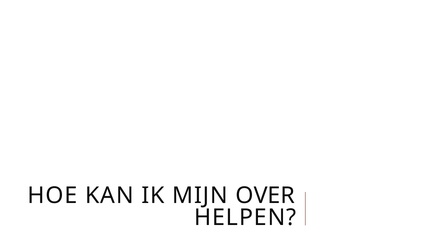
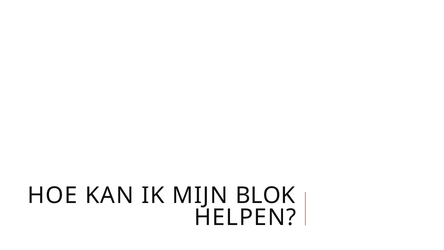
OVER: OVER -> BLOK (265, 195)
